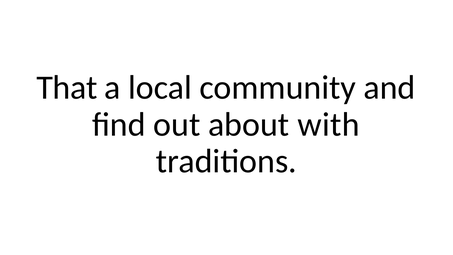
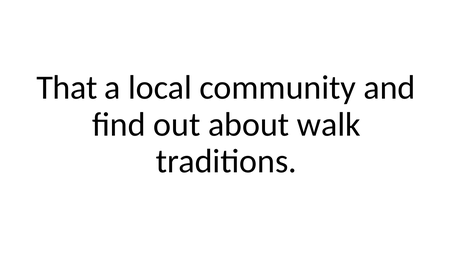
with: with -> walk (329, 124)
